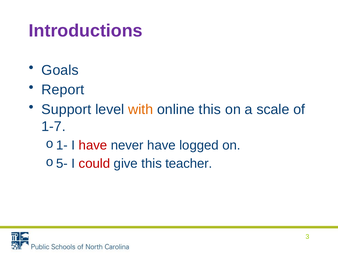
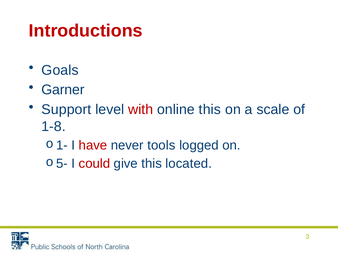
Introductions colour: purple -> red (86, 31)
Report: Report -> Garner (63, 90)
with colour: orange -> red (141, 110)
1-7: 1-7 -> 1-8 (54, 127)
never have: have -> tools (161, 146)
teacher: teacher -> located (189, 164)
